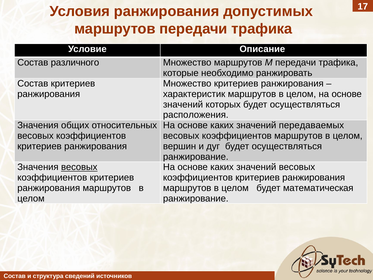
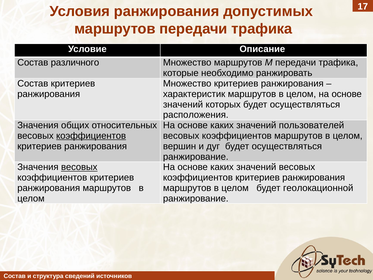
передаваемых: передаваемых -> пользователей (311, 125)
коэффициентов underline: none -> present (91, 136)
математическая: математическая -> геолокационной (318, 188)
